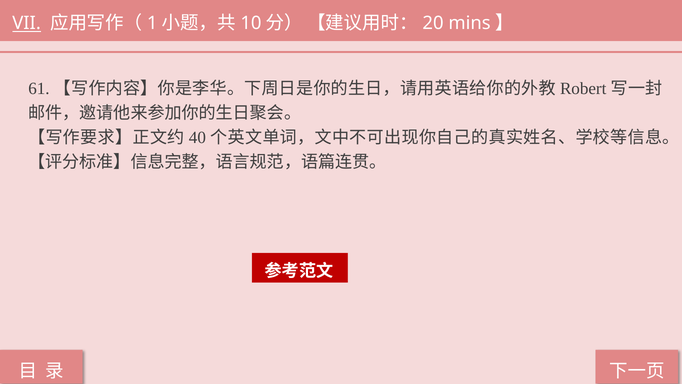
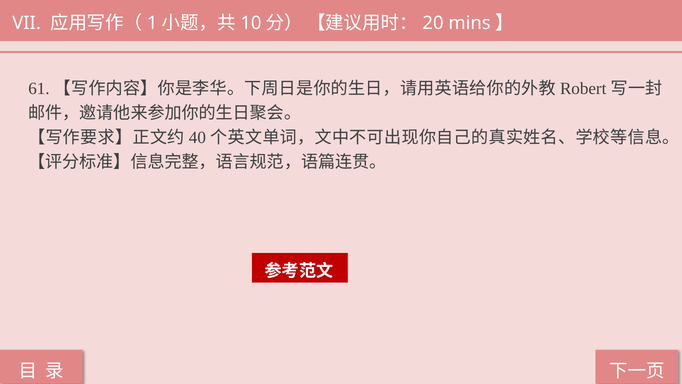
VII underline: present -> none (27, 23)
